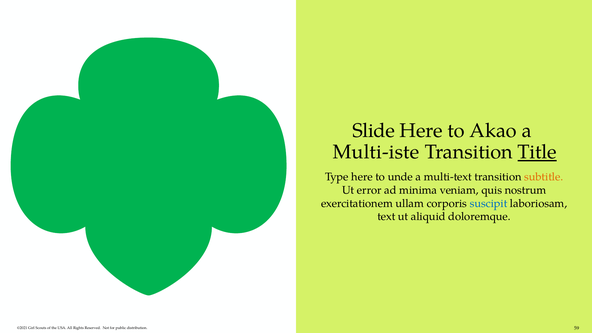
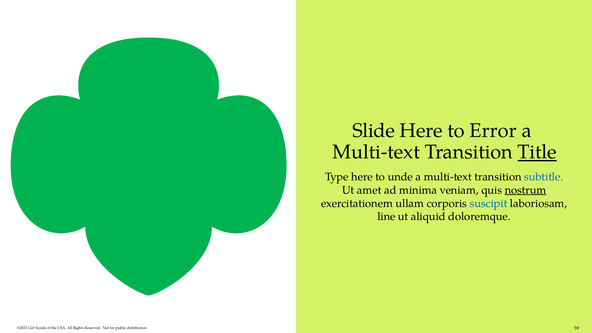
Akao: Akao -> Error (493, 131)
Multi-iste: Multi-iste -> Multi-text (376, 152)
subtitle colour: orange -> blue (544, 177)
error: error -> amet (369, 190)
nostrum underline: none -> present (526, 190)
text: text -> line (386, 217)
